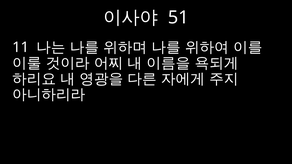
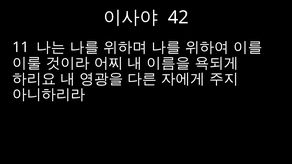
51: 51 -> 42 (178, 18)
